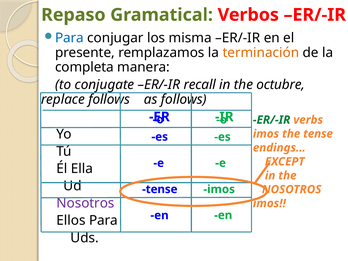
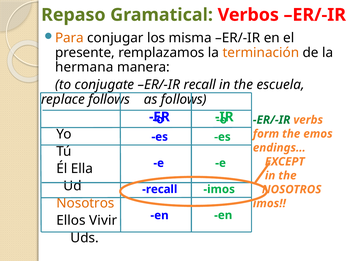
Para colour: blue -> orange (69, 38)
completa: completa -> hermana (84, 67)
octubre: octubre -> escuela (281, 85)
imos: imos -> form (266, 134)
the tense: tense -> emos (318, 134)
tense: tense -> recall (160, 189)
Nosotros colour: purple -> orange (85, 203)
Ellos Para: Para -> Vivir (103, 221)
